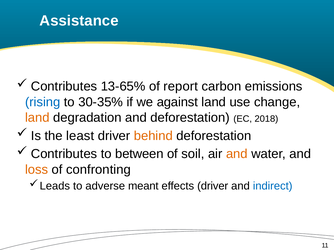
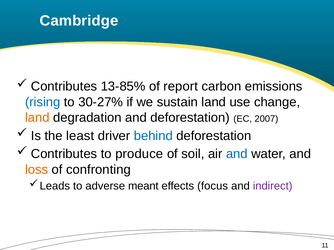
Assistance: Assistance -> Cambridge (79, 21)
13-65%: 13-65% -> 13-85% (123, 87)
30-35%: 30-35% -> 30-27% (101, 102)
against: against -> sustain (177, 102)
2018: 2018 -> 2007 (266, 119)
behind colour: orange -> blue (153, 136)
between: between -> produce (139, 154)
and colour: orange -> blue (237, 154)
effects driver: driver -> focus (213, 186)
indirect colour: blue -> purple (273, 186)
